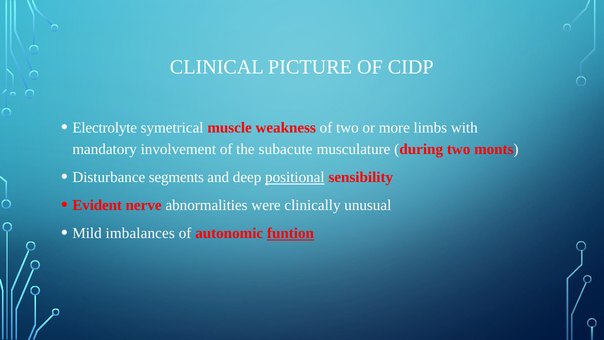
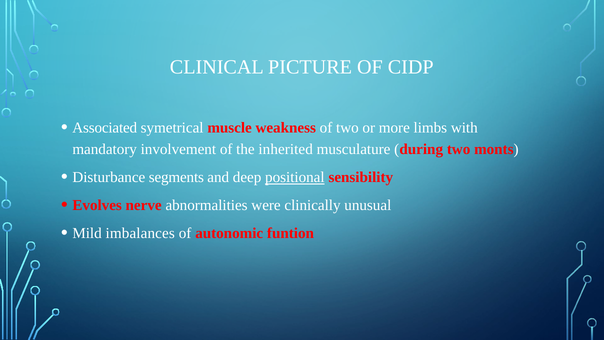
Electrolyte: Electrolyte -> Associated (105, 127)
subacute: subacute -> inherited (286, 149)
Evident: Evident -> Evolves (97, 205)
funtion underline: present -> none (290, 233)
